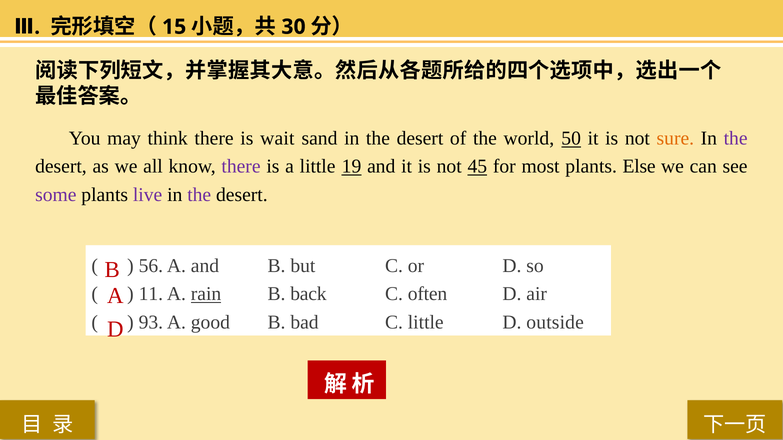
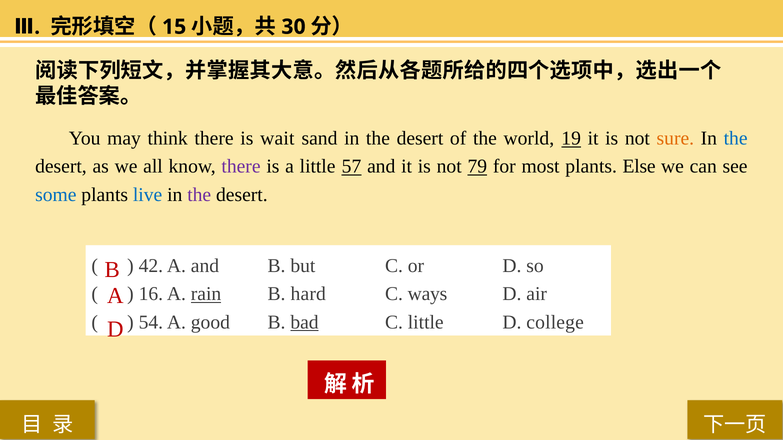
50: 50 -> 19 (571, 139)
the colour: purple -> blue (736, 139)
19: 19 -> 57 (352, 167)
45: 45 -> 79 (477, 167)
some colour: purple -> blue (56, 195)
live colour: purple -> blue (148, 195)
56: 56 -> 42 (151, 266)
11: 11 -> 16 (151, 294)
back: back -> hard (308, 294)
often: often -> ways (428, 294)
93: 93 -> 54 (151, 322)
bad underline: none -> present (305, 322)
outside: outside -> college (555, 322)
